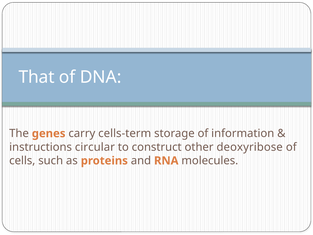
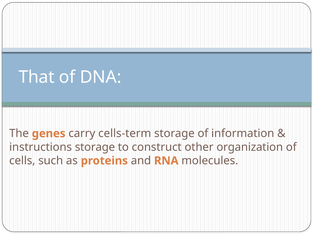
instructions circular: circular -> storage (95, 147)
deoxyribose: deoxyribose -> organization (250, 147)
